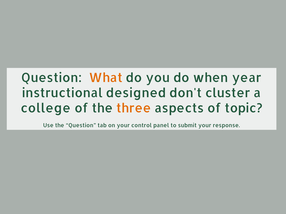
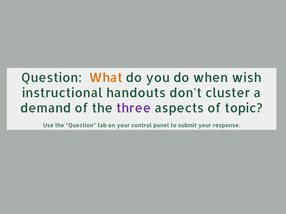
year: year -> wish (247, 78)
designed: designed -> handouts (136, 93)
college: college -> demand (46, 109)
three colour: orange -> purple (134, 109)
